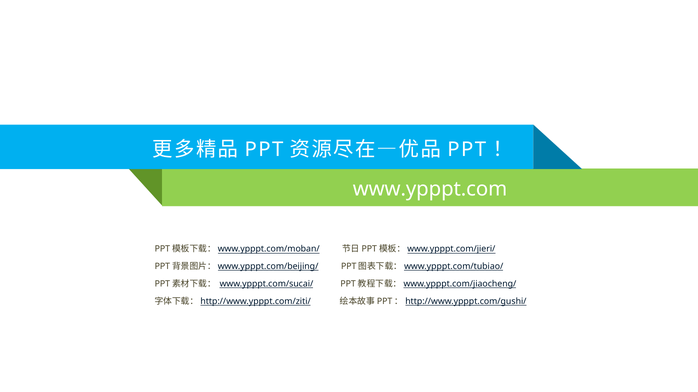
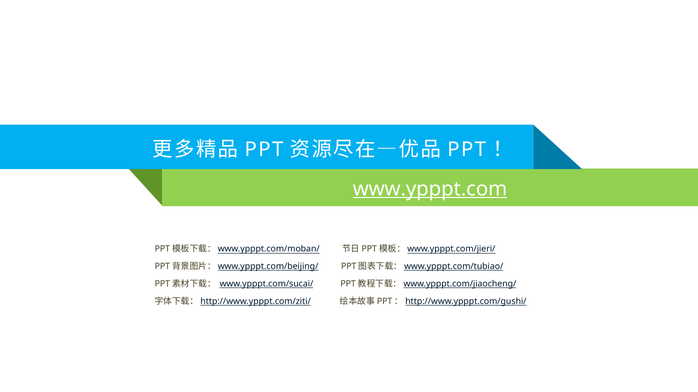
www.ypppt.com underline: none -> present (430, 189)
